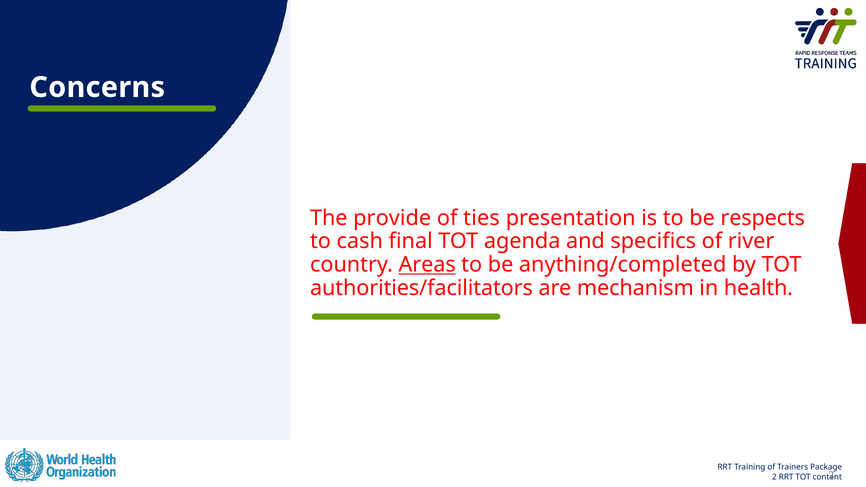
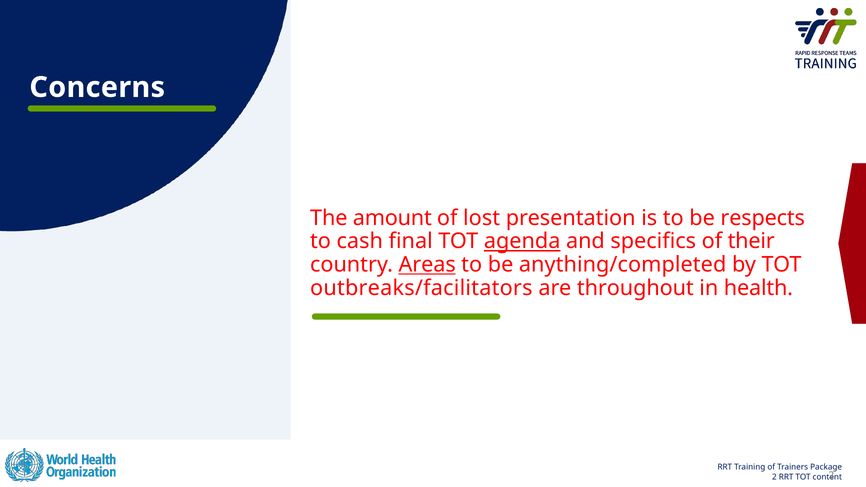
provide: provide -> amount (392, 218)
ties: ties -> lost (482, 218)
agenda underline: none -> present (522, 241)
river: river -> their (751, 241)
authorities/facilitators: authorities/facilitators -> outbreaks/facilitators (421, 288)
mechanism: mechanism -> throughout (635, 288)
